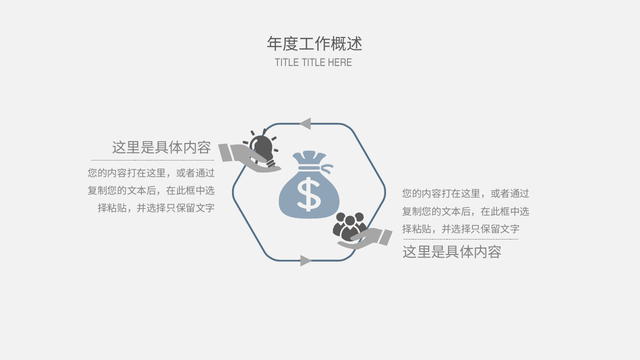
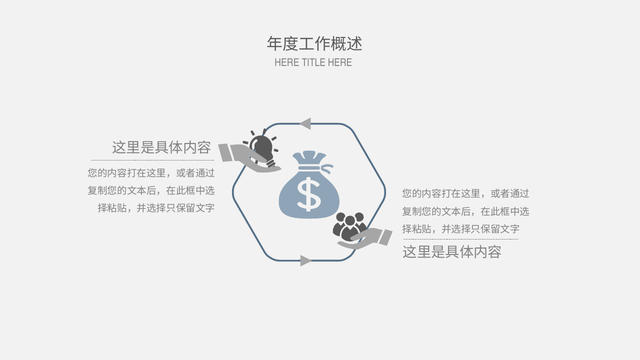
TITLE: TITLE -> HERE (287, 63)
